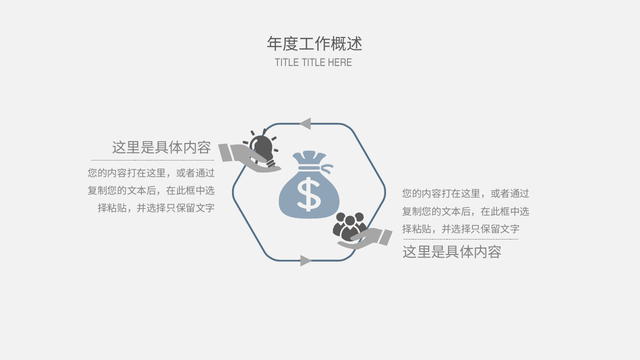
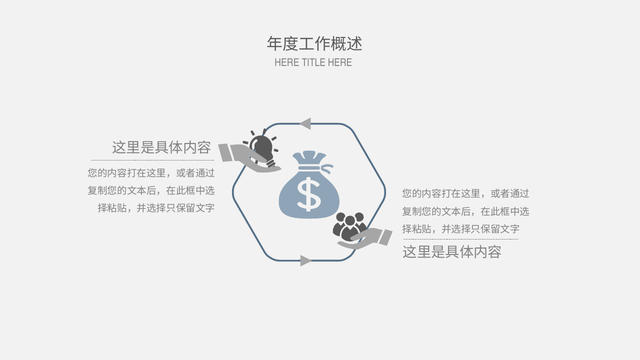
TITLE: TITLE -> HERE (287, 63)
